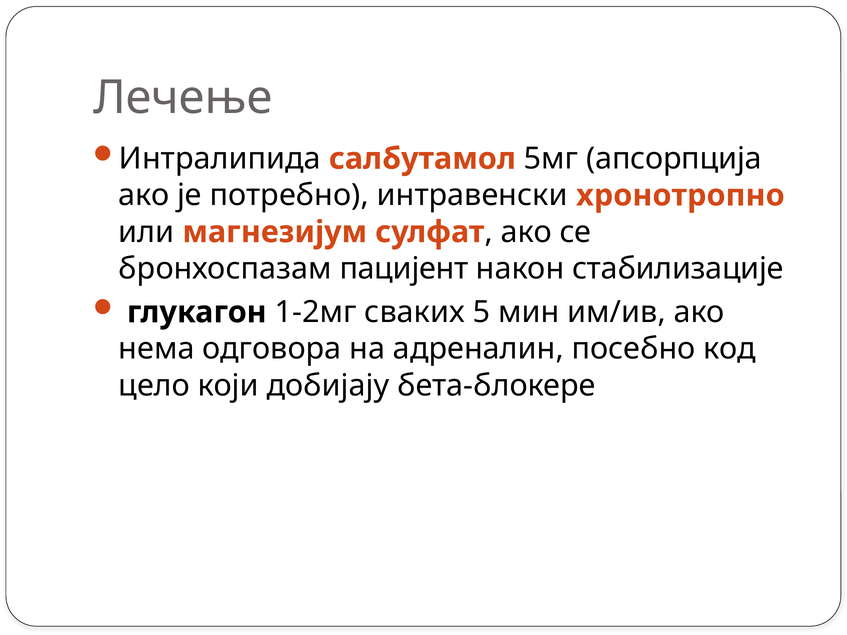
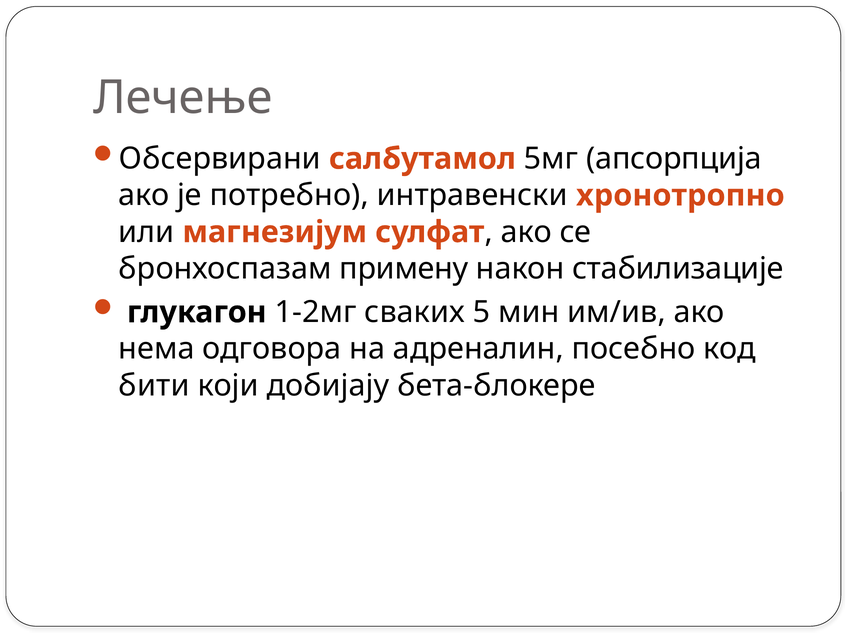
Интралипида: Интралипида -> Обсервирани (220, 159)
пацијент: пацијент -> примену (404, 269)
цело: цело -> бити (154, 386)
